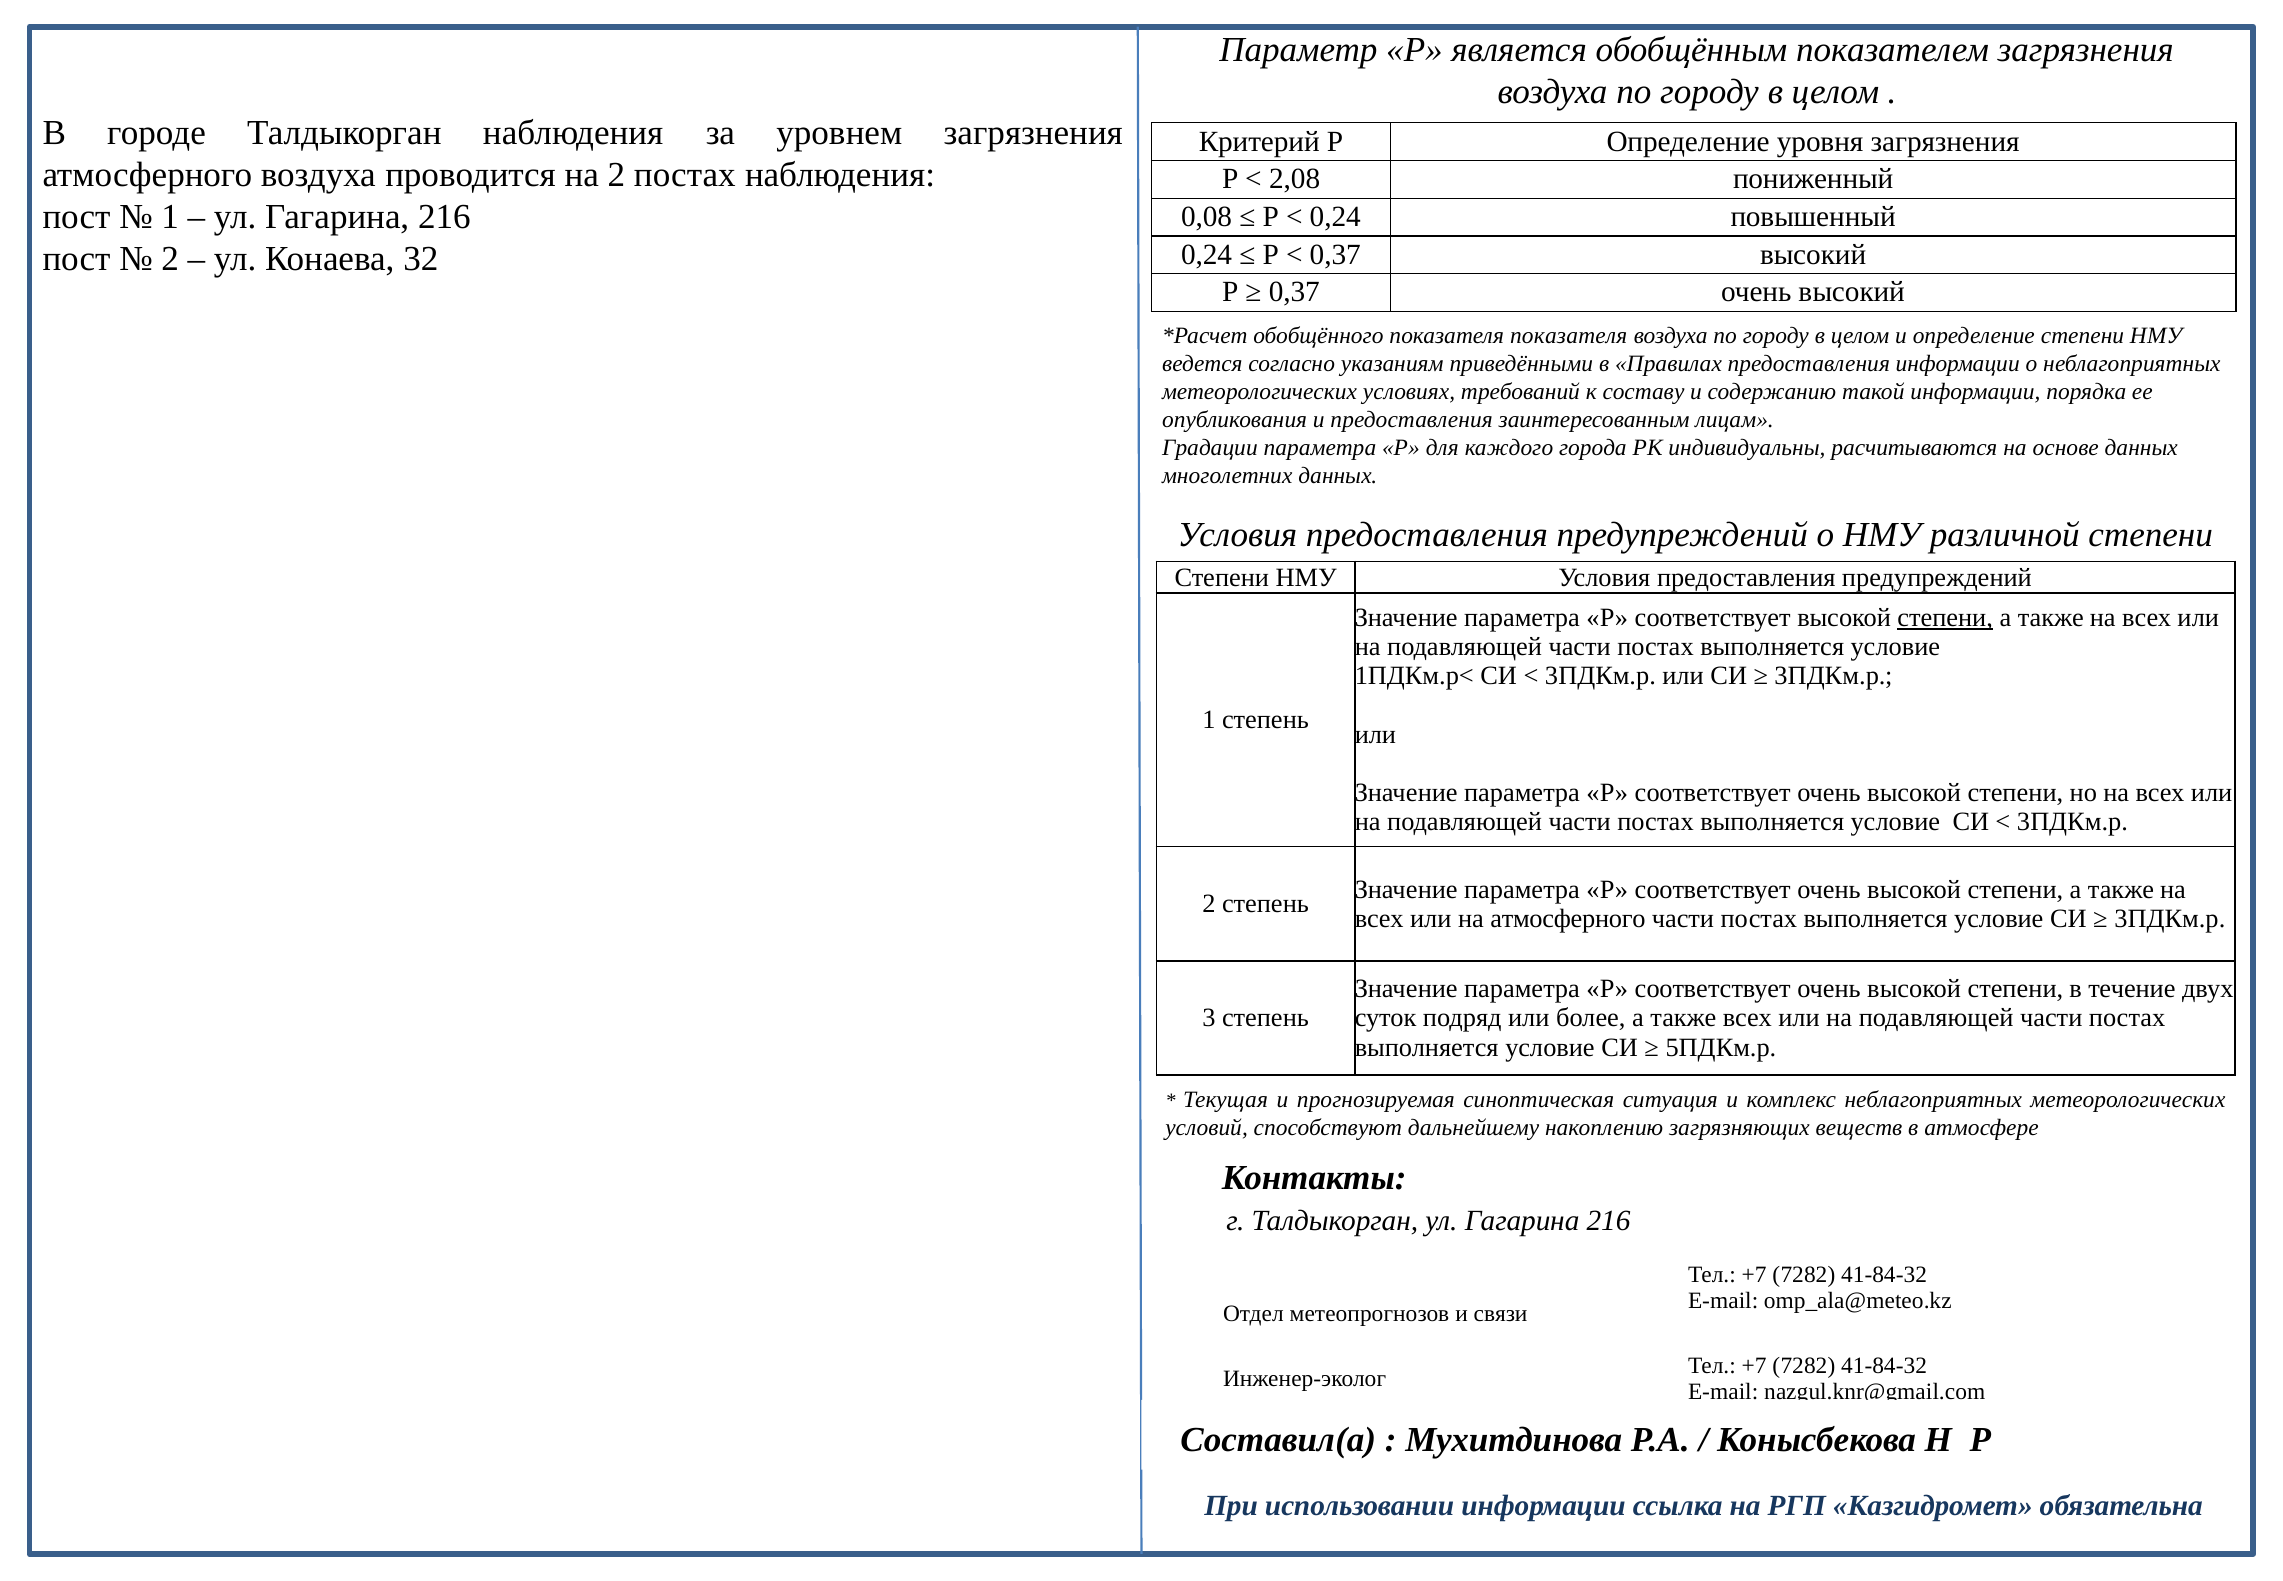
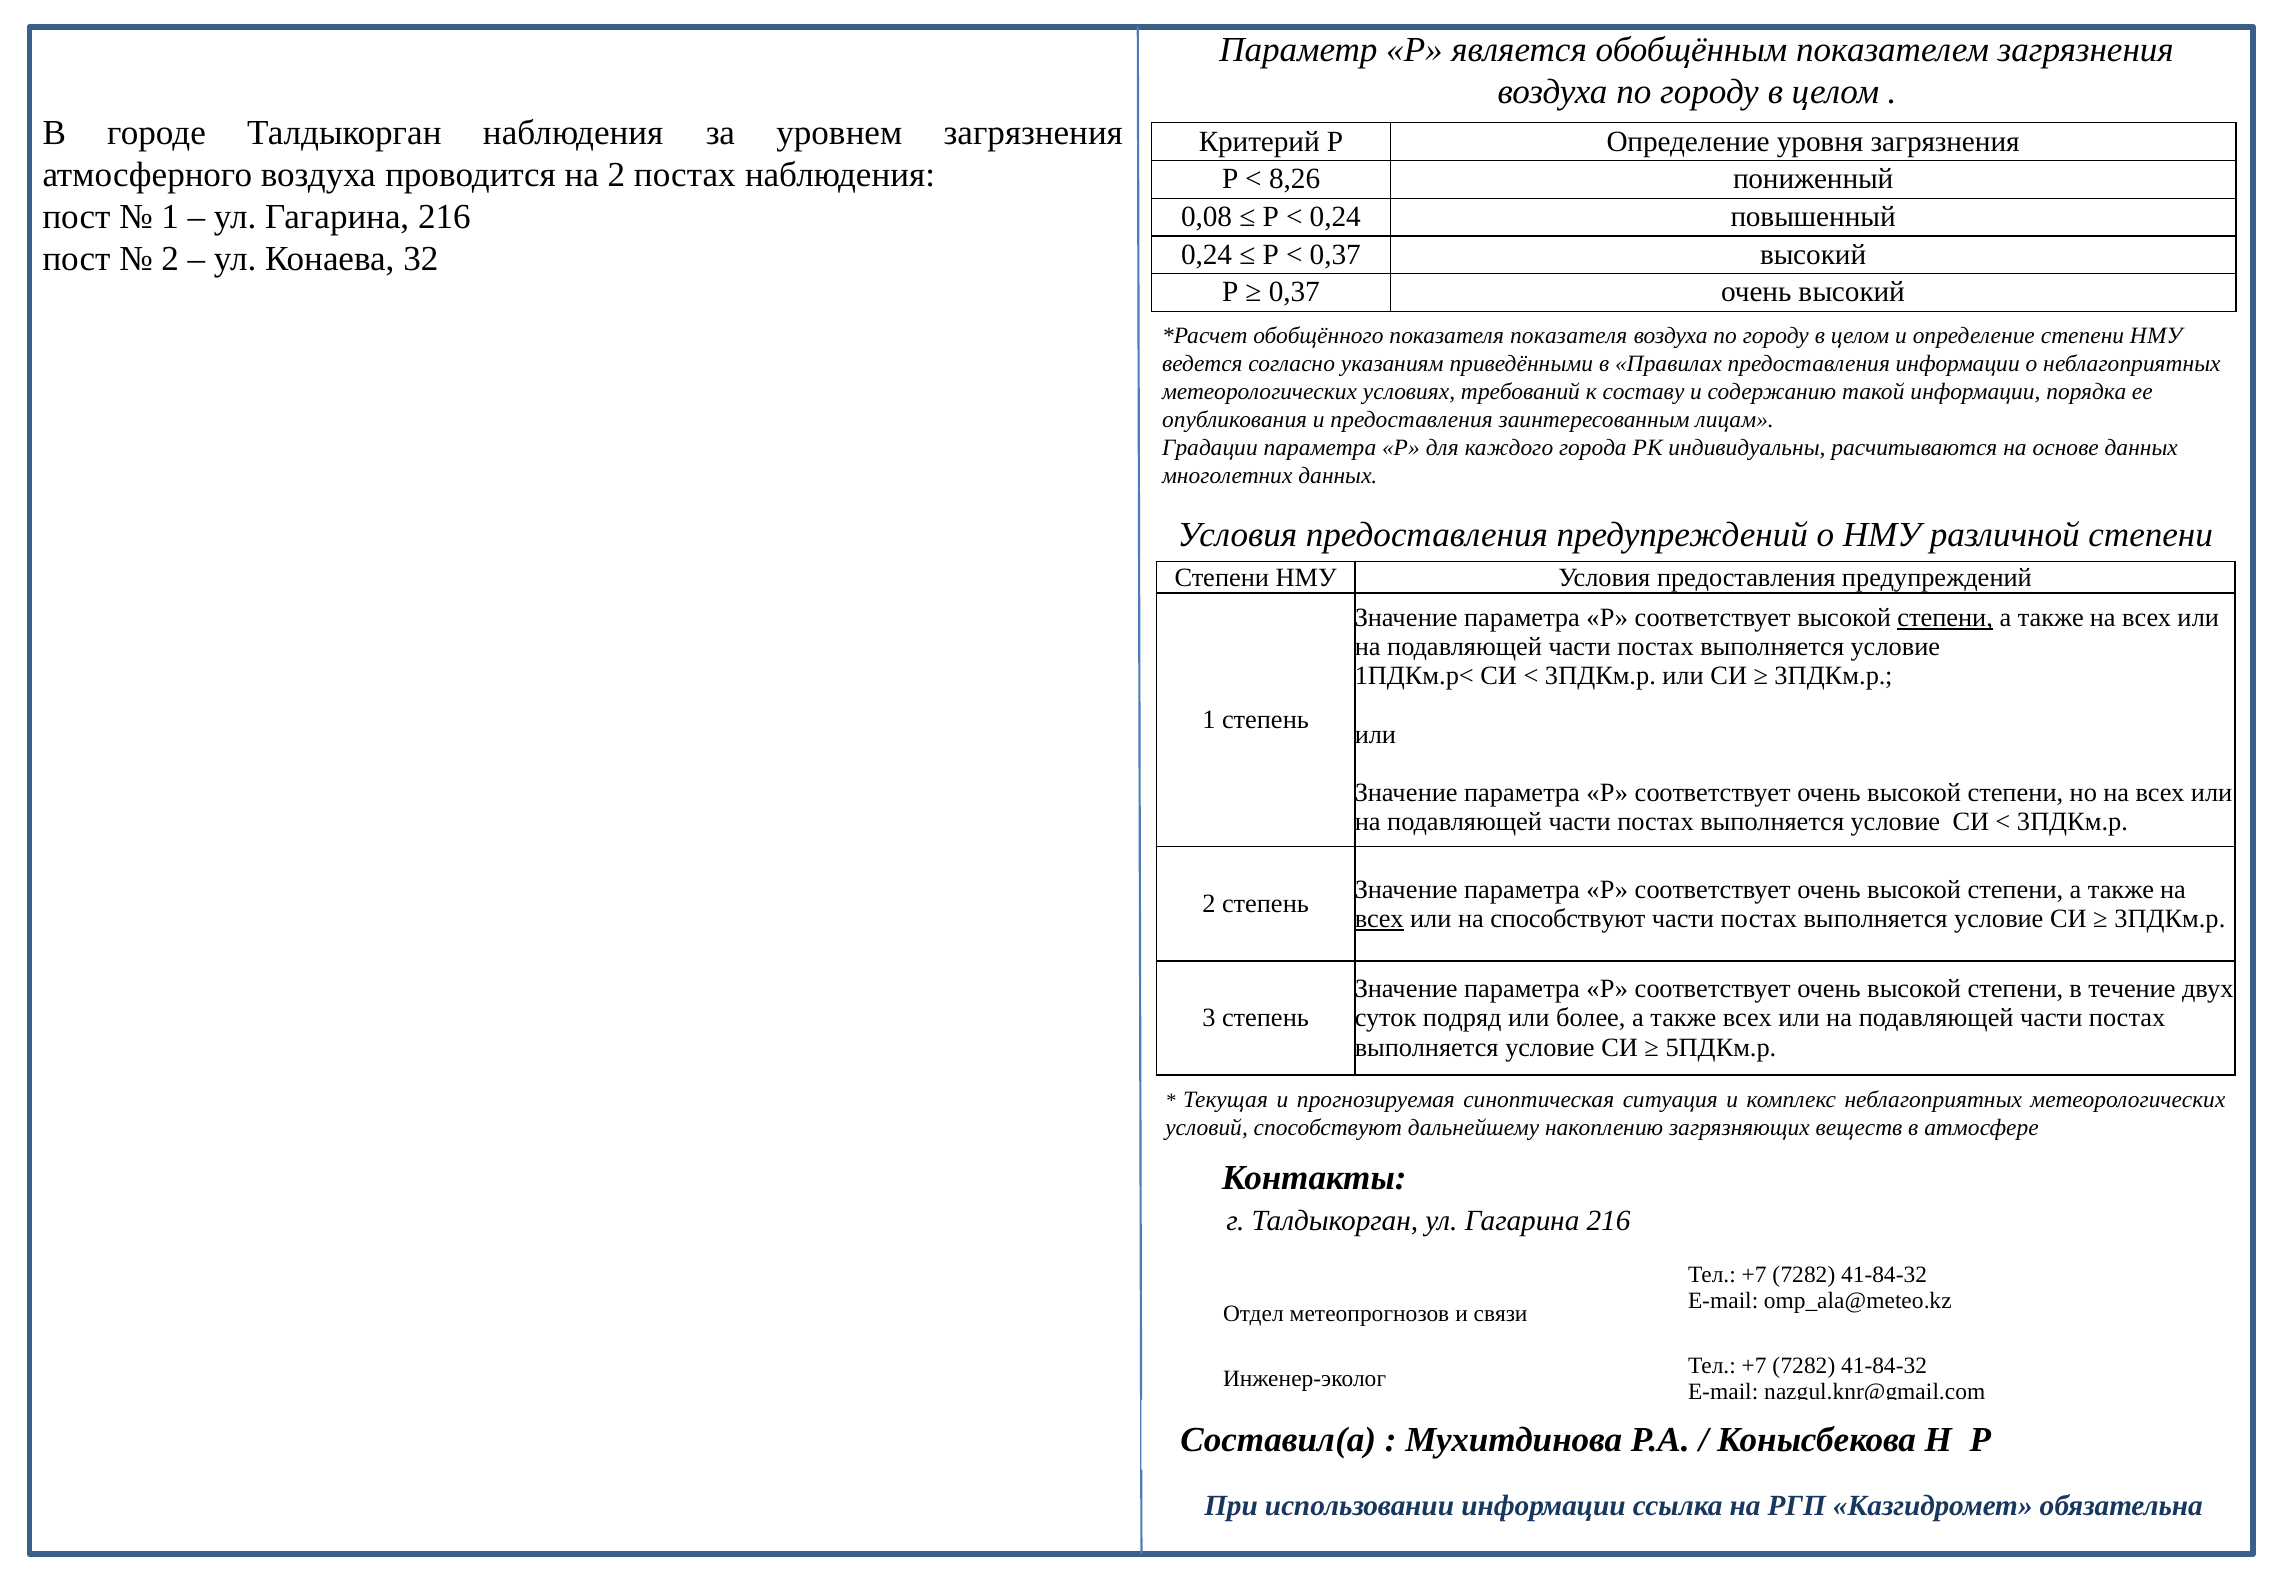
2,08: 2,08 -> 8,26 (1295, 179)
всех underline: none -> present (1379, 918)
на атмосферного: атмосферного -> способствуют (1568, 918)
